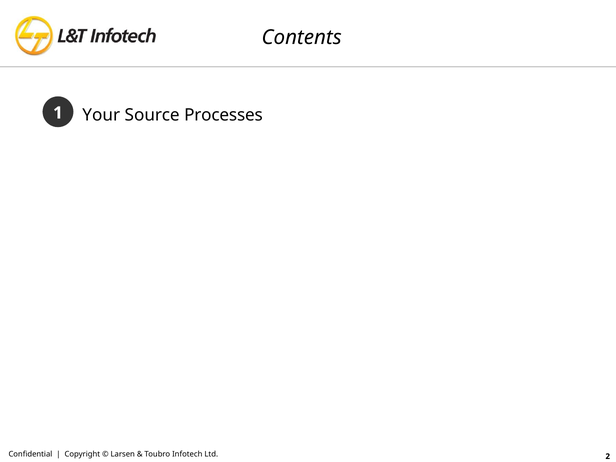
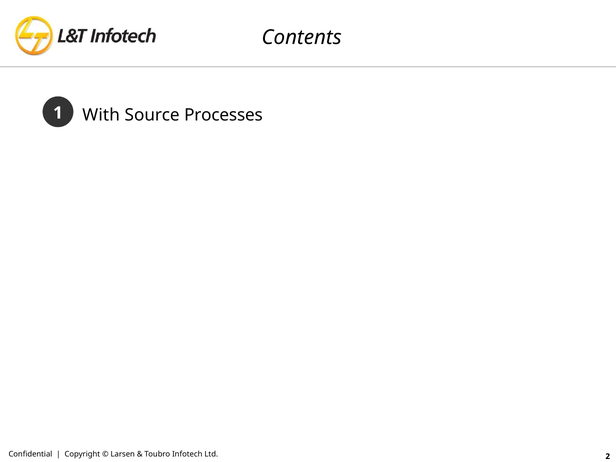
Your: Your -> With (101, 115)
